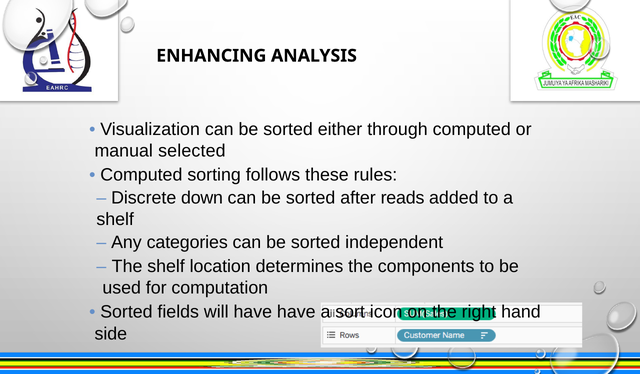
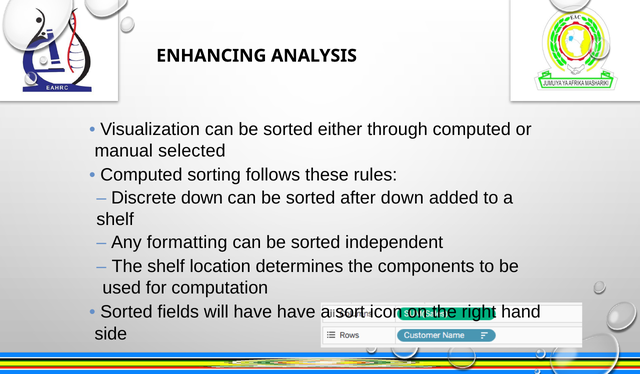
after reads: reads -> down (402, 198)
categories: categories -> formatting (187, 242)
